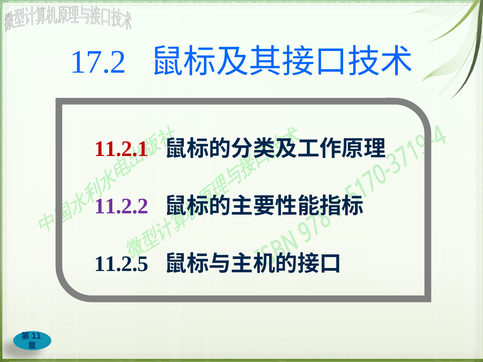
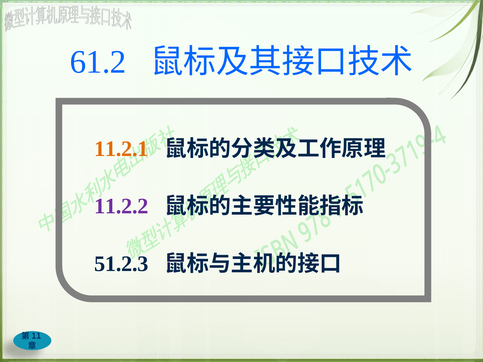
17.2: 17.2 -> 61.2 (98, 62)
11.2.1 colour: red -> orange (121, 149)
11.2.5: 11.2.5 -> 51.2.3 (121, 264)
